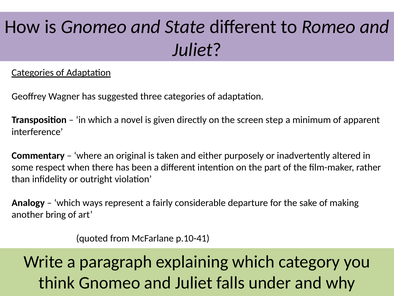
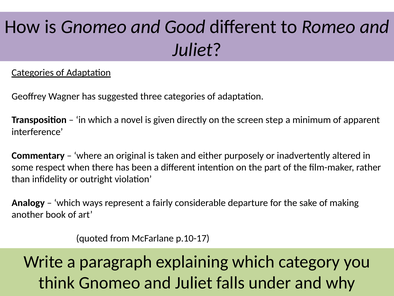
State: State -> Good (185, 27)
bring: bring -> book (56, 214)
p.10-41: p.10-41 -> p.10-17 (193, 238)
